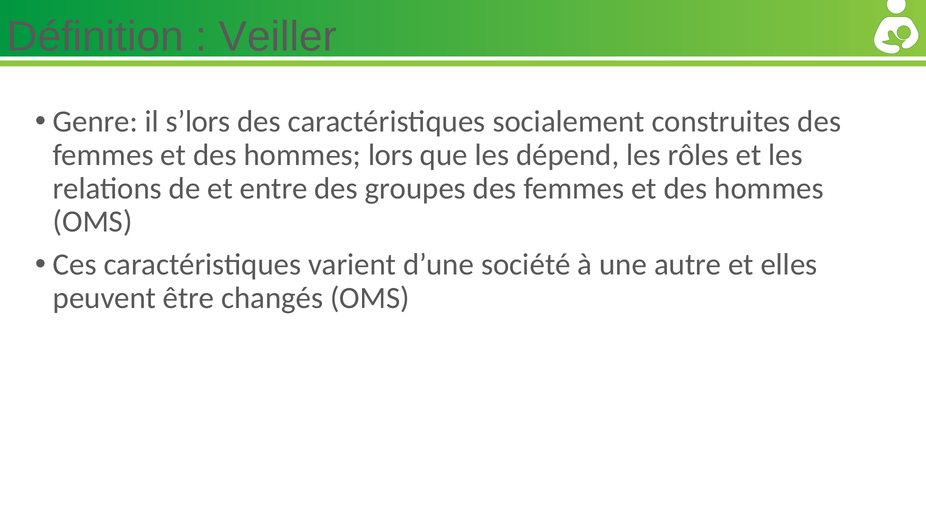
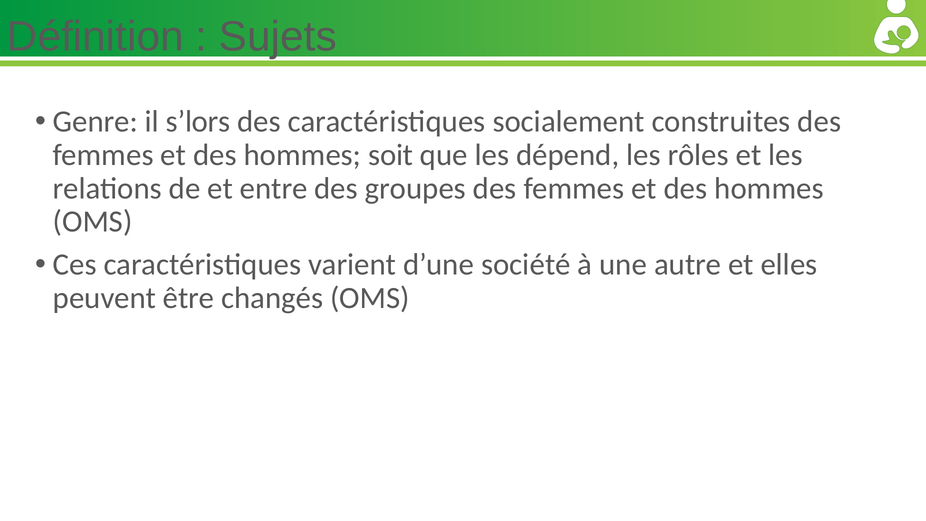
Veiller: Veiller -> Sujets (278, 37)
lors: lors -> soit (391, 155)
